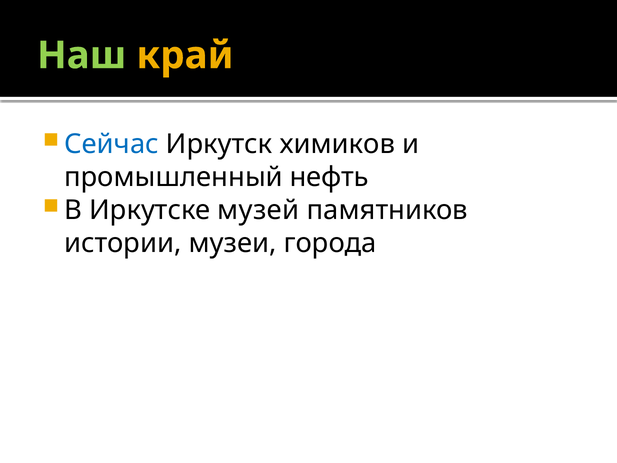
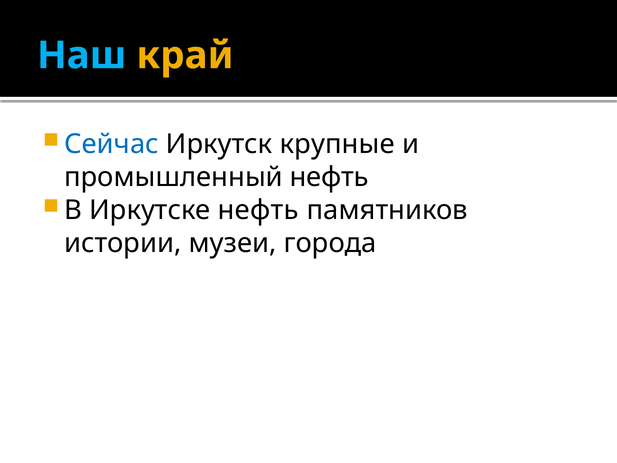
Наш colour: light green -> light blue (82, 55)
химиков: химиков -> крупные (337, 144)
Иркутске музей: музей -> нефть (258, 210)
